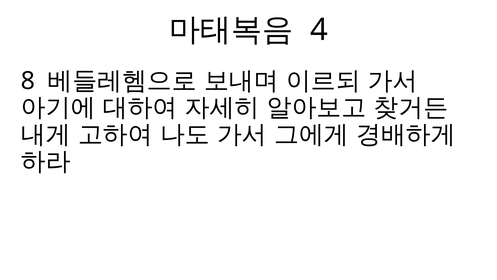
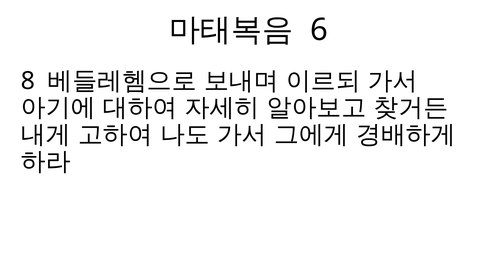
4: 4 -> 6 (319, 30)
